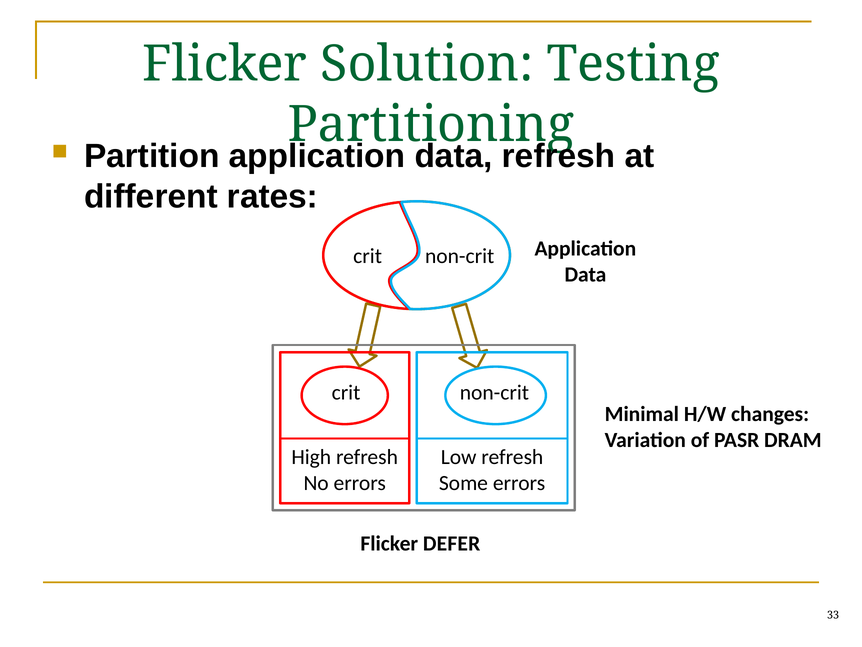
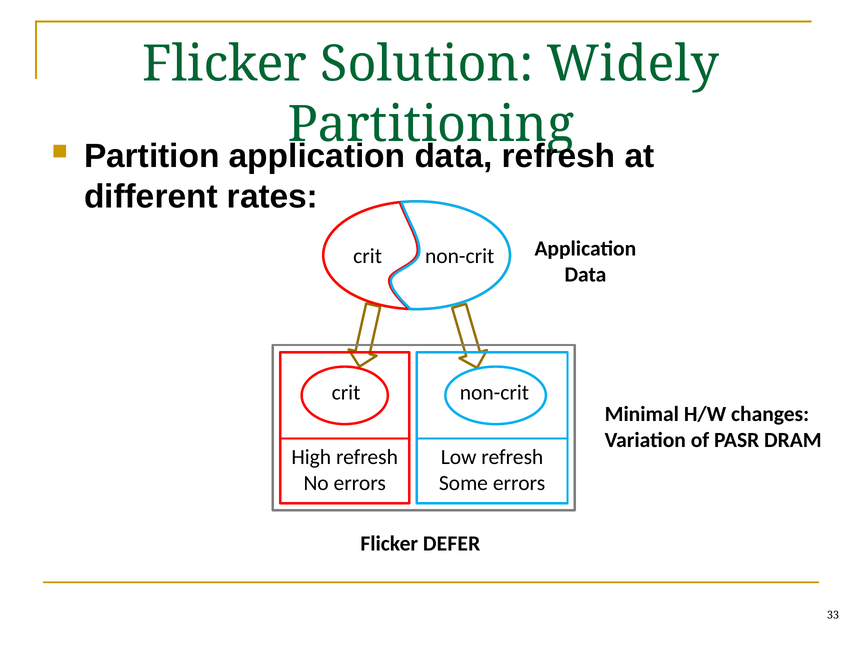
Testing: Testing -> Widely (633, 64)
